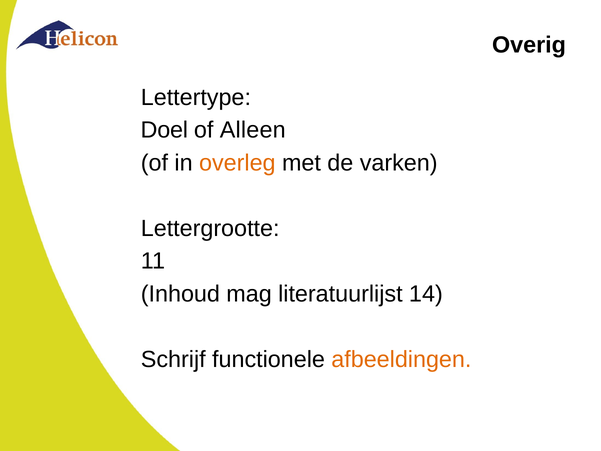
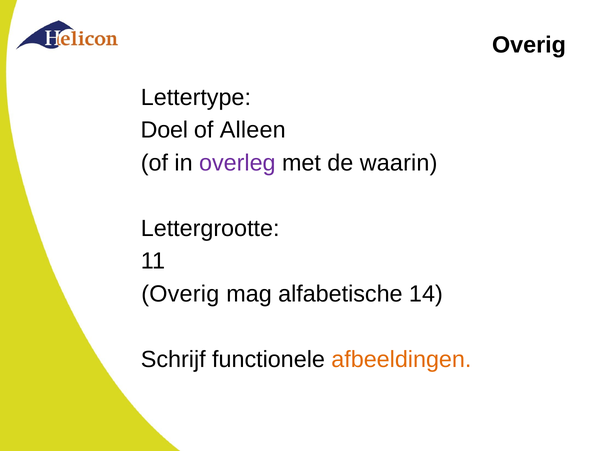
overleg colour: orange -> purple (237, 163)
varken: varken -> waarin (399, 163)
Inhoud: Inhoud -> Overig (180, 294)
literatuurlijst: literatuurlijst -> alfabetische (340, 294)
